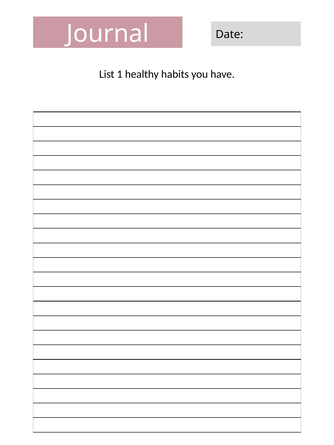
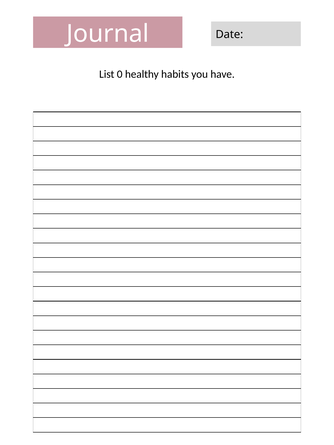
1: 1 -> 0 (120, 74)
